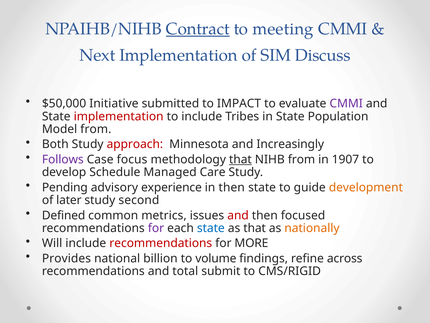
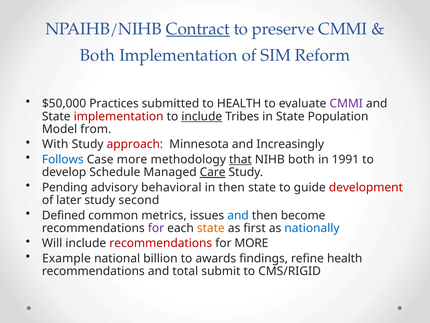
meeting: meeting -> preserve (283, 29)
Next: Next -> Both (97, 55)
Discuss: Discuss -> Reform (323, 55)
Initiative: Initiative -> Practices (114, 103)
to IMPACT: IMPACT -> HEALTH (239, 103)
include underline: none -> present (202, 116)
Both: Both -> With (55, 144)
Follows colour: purple -> blue (63, 159)
Case focus: focus -> more (132, 159)
NIHB from: from -> both (301, 159)
1907: 1907 -> 1991 (345, 159)
Care underline: none -> present (213, 172)
experience: experience -> behavioral (171, 187)
development colour: orange -> red (366, 187)
and colour: red -> blue (238, 215)
focused: focused -> become (303, 215)
state colour: blue -> orange (211, 228)
as that: that -> first (255, 228)
nationally colour: orange -> blue (312, 228)
Provides: Provides -> Example (66, 258)
volume: volume -> awards (216, 258)
refine across: across -> health (345, 258)
